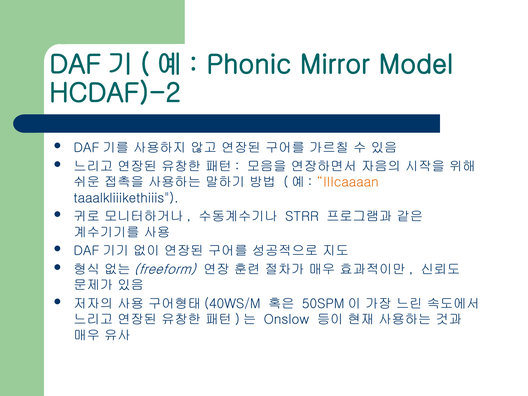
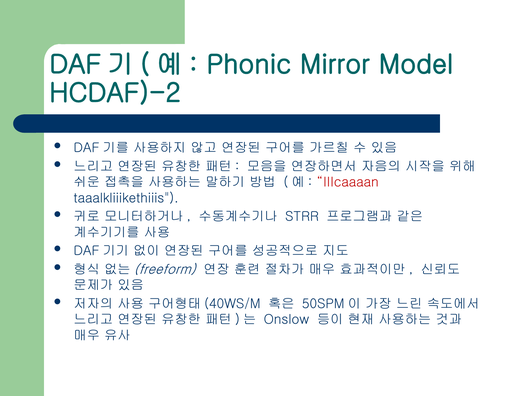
IIIcaaaan colour: orange -> red (348, 182)
